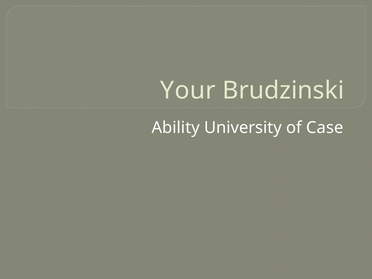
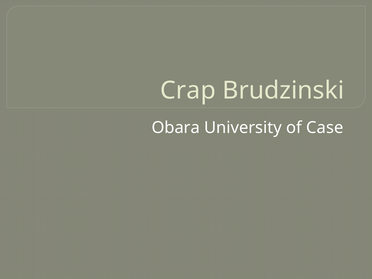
Your: Your -> Crap (188, 90)
Ability: Ability -> Obara (176, 128)
